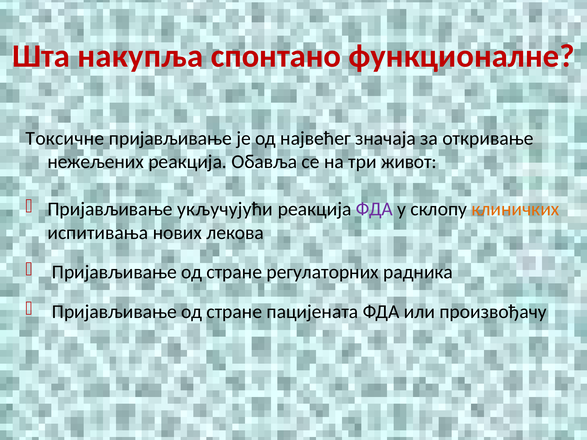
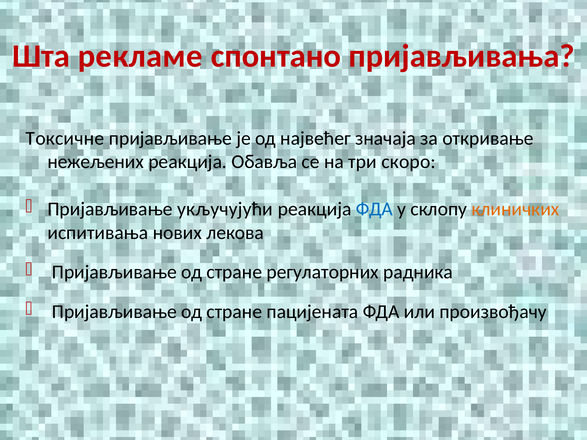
накупља: накупља -> рекламе (140, 56)
функционалне: функционалне -> пријављивања (461, 56)
живот: живот -> скоро (409, 162)
ФДА colour: purple -> blue (374, 209)
